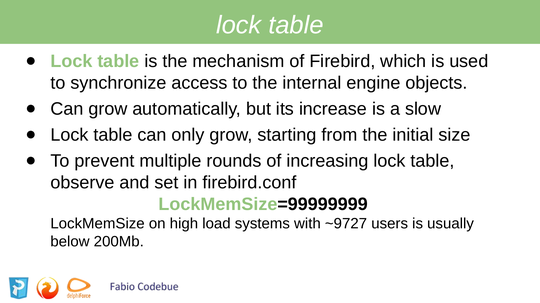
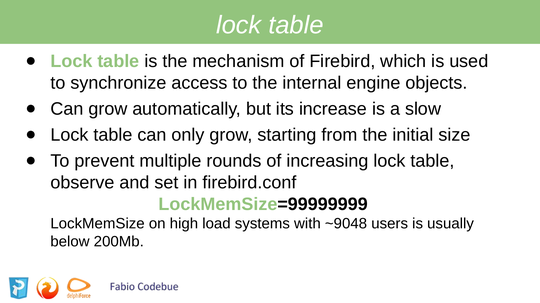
~9727: ~9727 -> ~9048 (346, 224)
